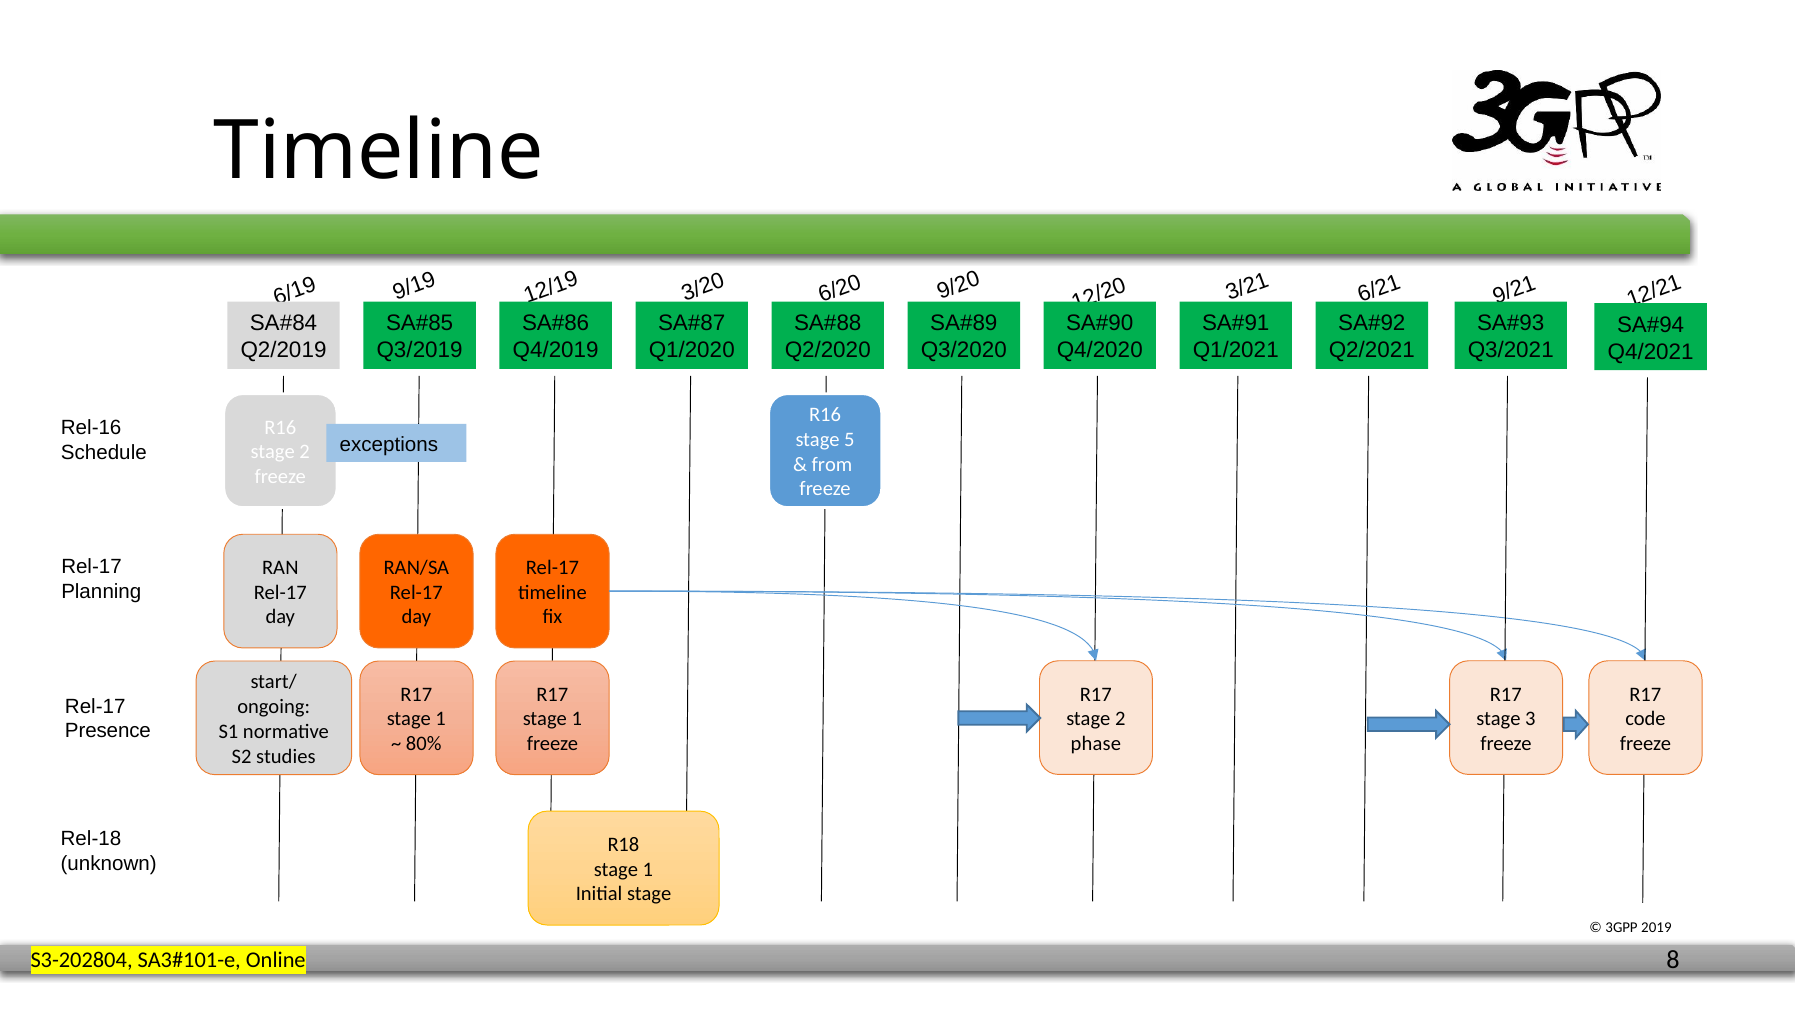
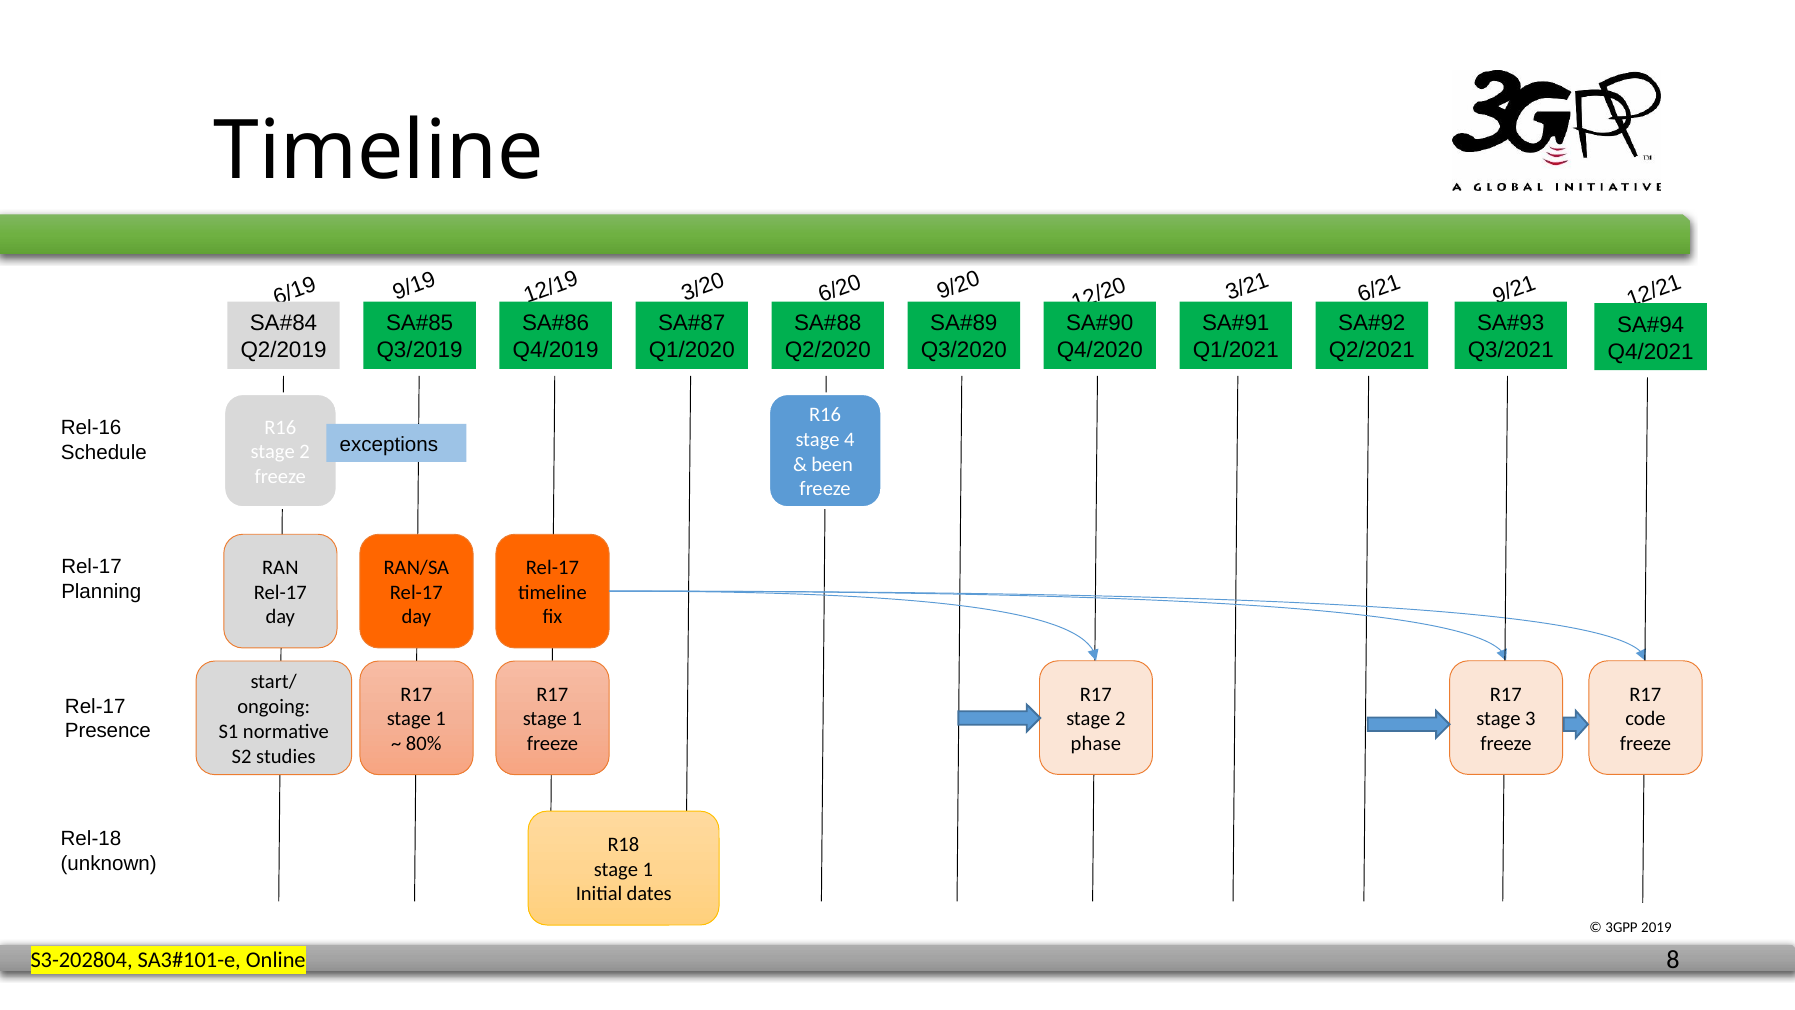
5: 5 -> 4 (849, 440)
from: from -> been (832, 464)
Initial stage: stage -> dates (649, 894)
